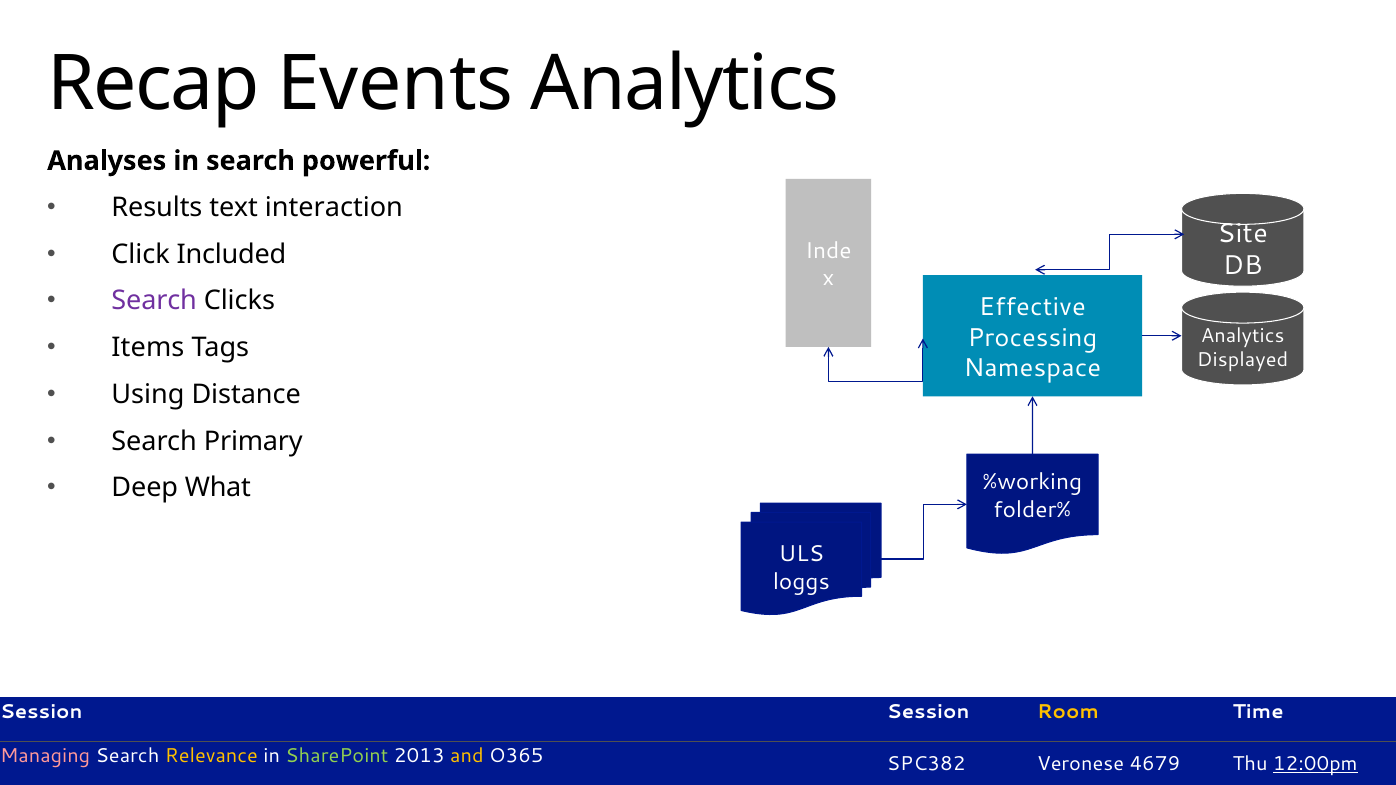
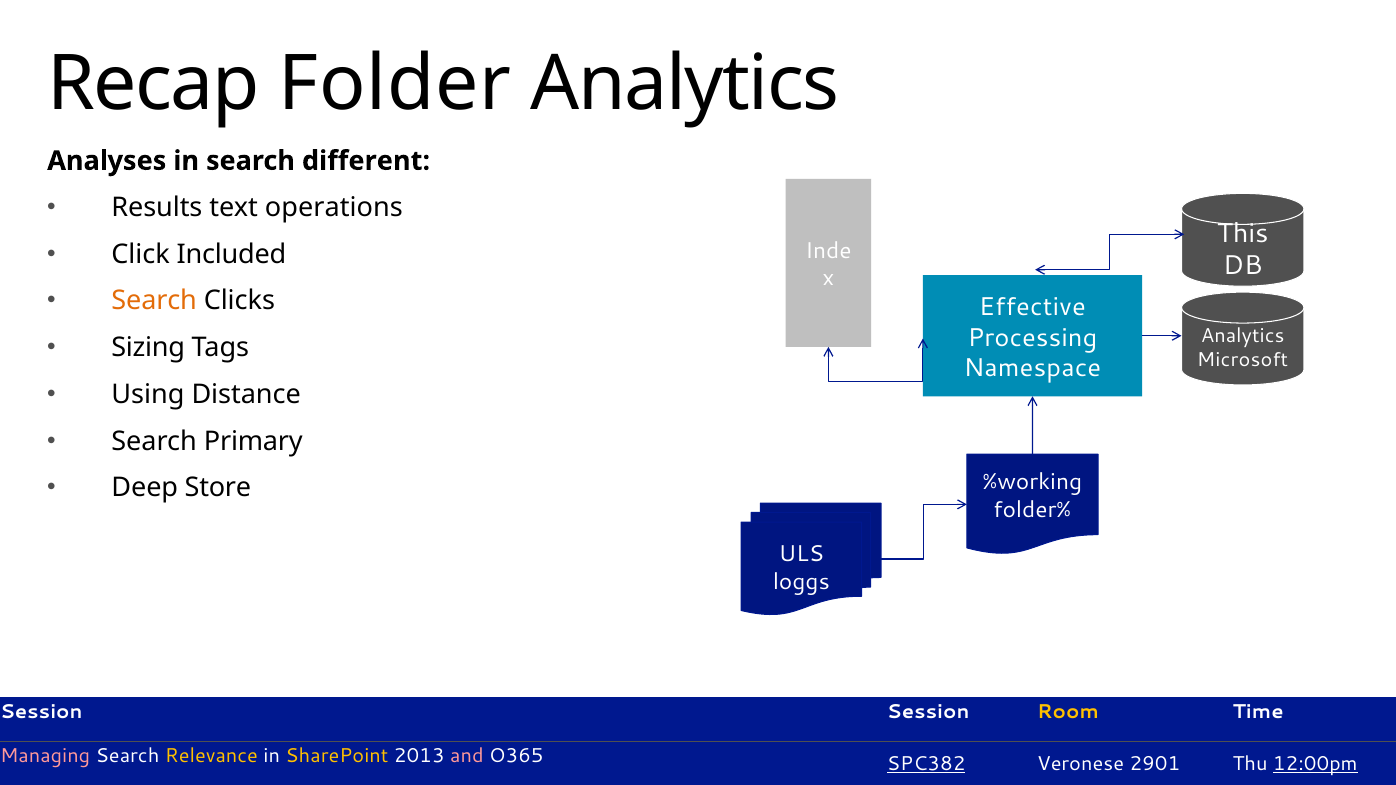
Events: Events -> Folder (395, 85)
powerful: powerful -> different (366, 161)
interaction: interaction -> operations (334, 208)
Site: Site -> This (1243, 233)
Search colour: purple -> orange (154, 301)
Items: Items -> Sizing (148, 348)
Displayed: Displayed -> Microsoft (1243, 360)
What: What -> Store (218, 488)
SharePoint colour: light green -> yellow (337, 756)
and colour: yellow -> pink (467, 756)
SPC382 underline: none -> present (926, 764)
4679: 4679 -> 2901 (1155, 764)
